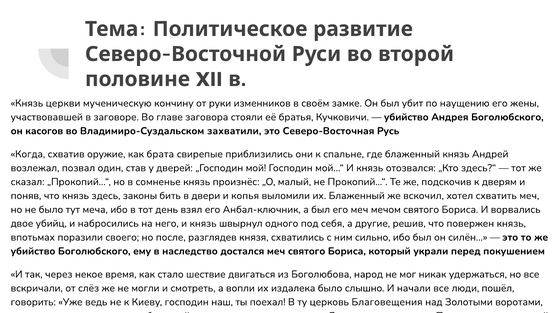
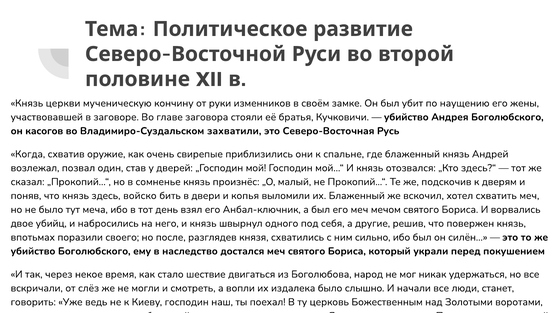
брата: брата -> очень (160, 154)
законы: законы -> войско (140, 196)
пошёл: пошёл -> станет (498, 288)
Благовещения: Благовещения -> Божественным (387, 302)
